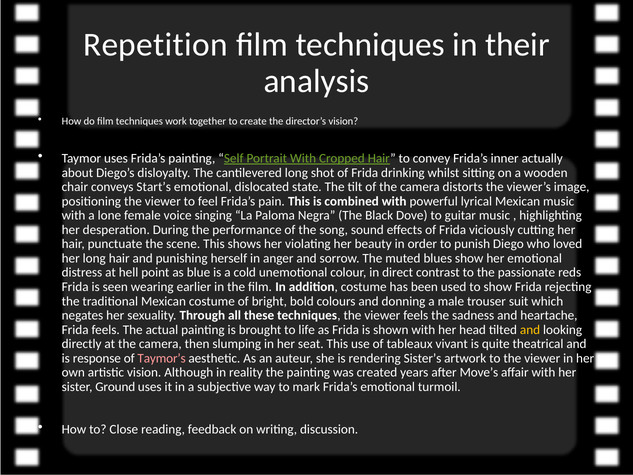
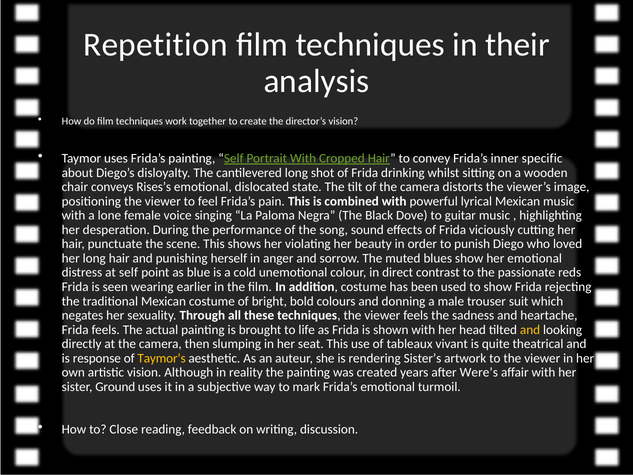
actually: actually -> specific (542, 158)
Start’s: Start’s -> Rises’s (154, 187)
at hell: hell -> self (128, 273)
Taymor’s colour: pink -> yellow (162, 358)
Move’s: Move’s -> Were’s (479, 372)
